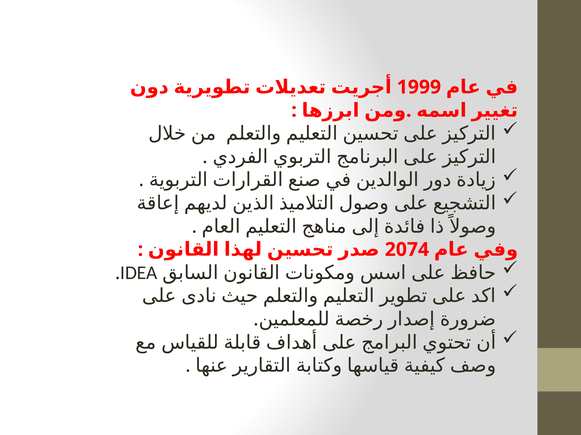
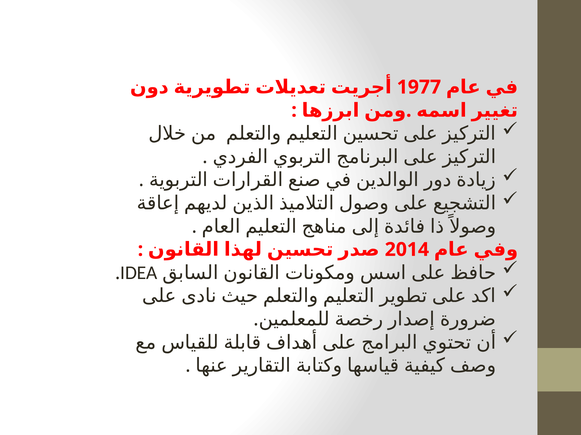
1999: 1999 -> 1977 (419, 87)
2074: 2074 -> 2014 (407, 250)
